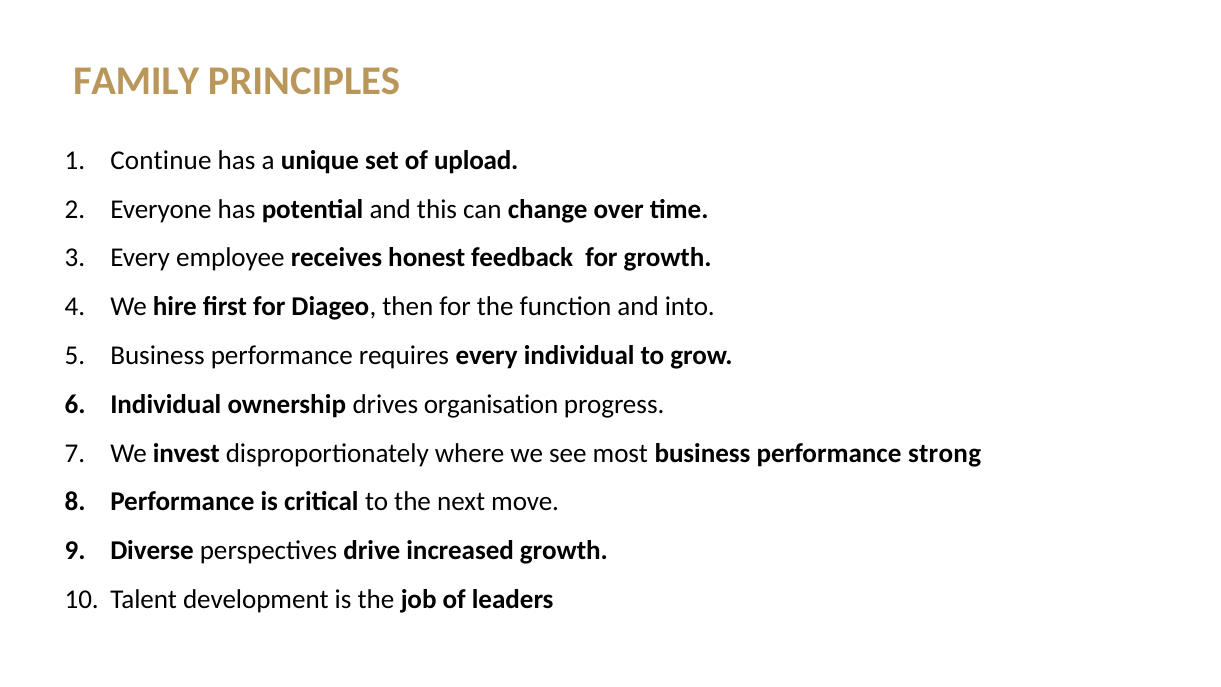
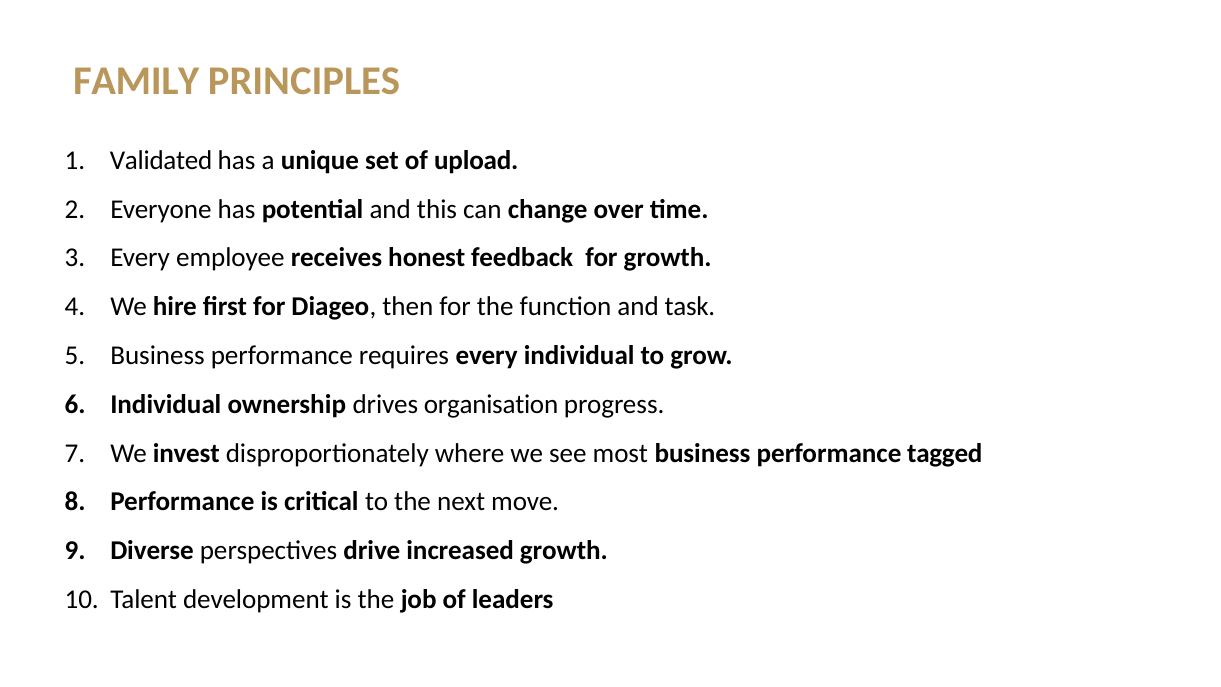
Continue: Continue -> Validated (161, 160)
into: into -> task (690, 307)
strong: strong -> tagged (945, 453)
